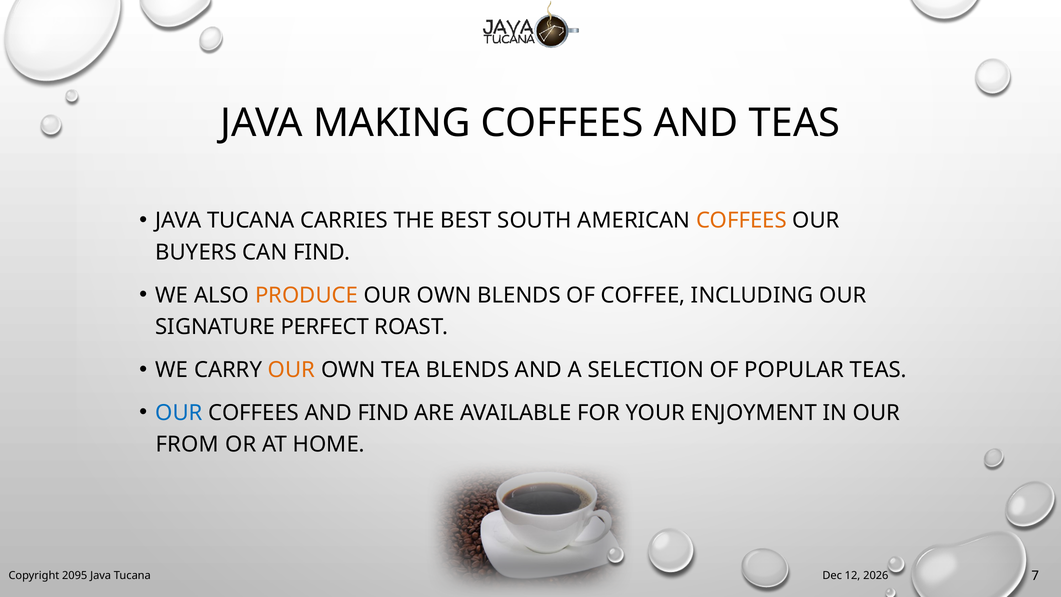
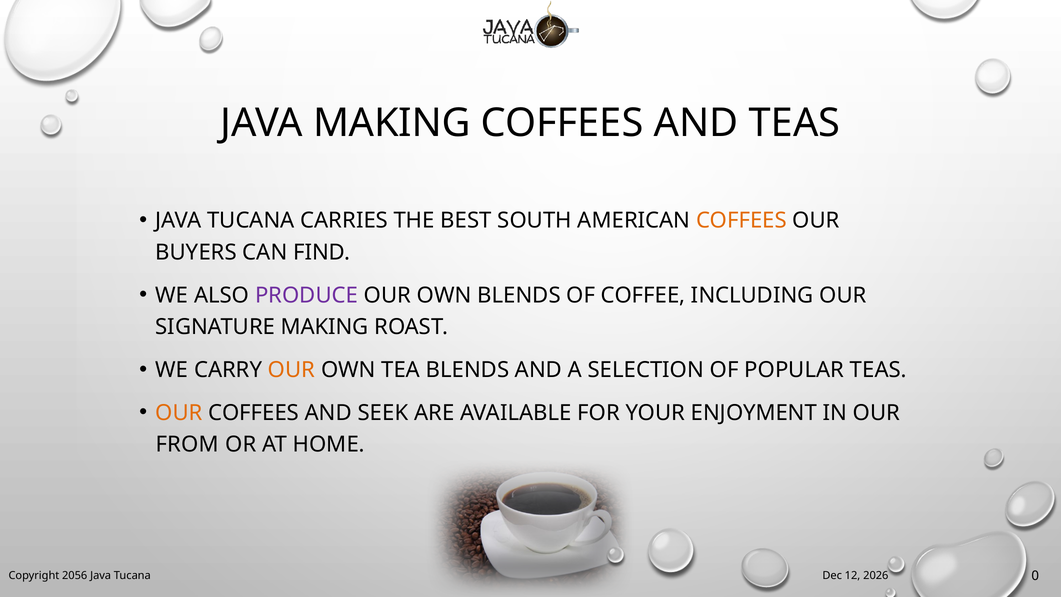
PRODUCE colour: orange -> purple (307, 295)
SIGNATURE PERFECT: PERFECT -> MAKING (325, 327)
OUR colour: blue -> orange (179, 413)
AND FIND: FIND -> SEEK (383, 413)
2095: 2095 -> 2056 (75, 576)
7: 7 -> 0 (1035, 576)
